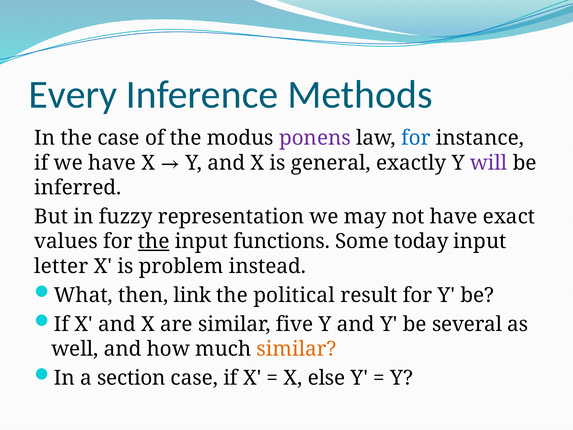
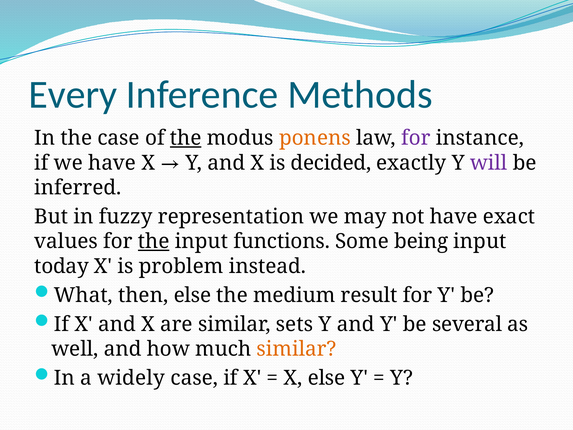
the underline: none -> present (186, 138)
ponens colour: purple -> orange (315, 138)
for colour: blue -> purple (416, 138)
general: general -> decided (331, 163)
today: today -> being (421, 241)
letter: letter -> today (61, 266)
then link: link -> else (192, 295)
political: political -> medium (294, 295)
five: five -> sets (294, 324)
section: section -> widely (131, 378)
